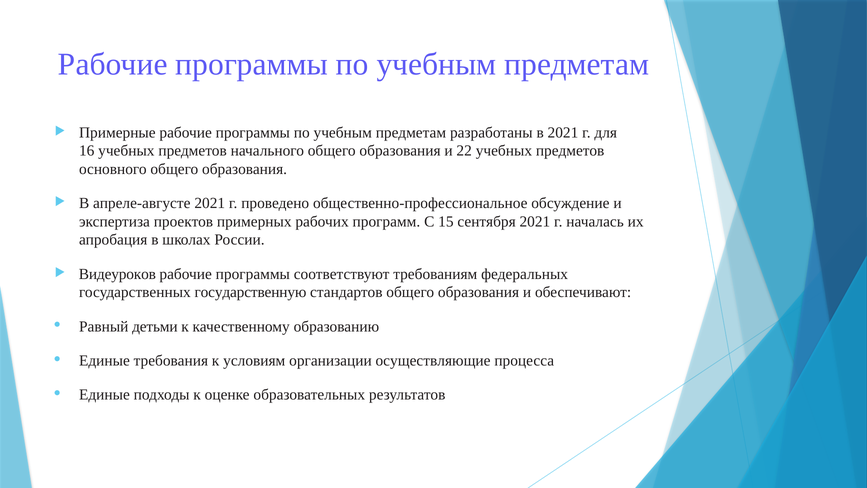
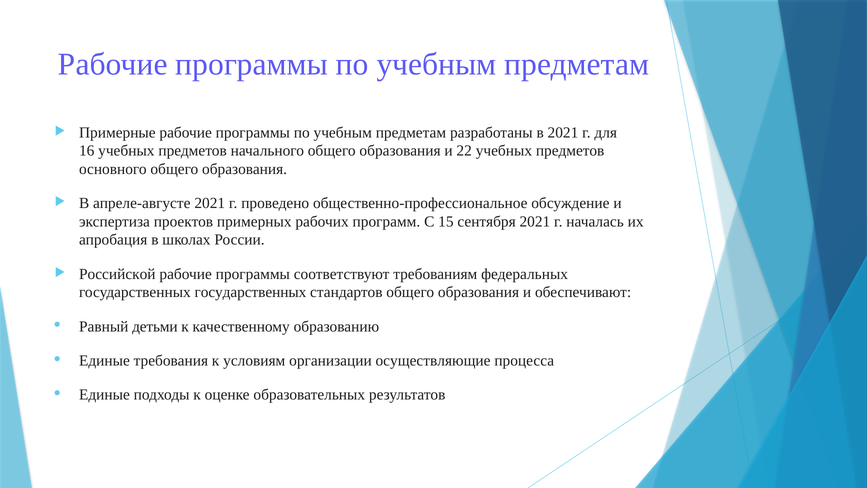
Видеуроков: Видеуроков -> Российской (117, 274)
государственных государственную: государственную -> государственных (250, 292)
